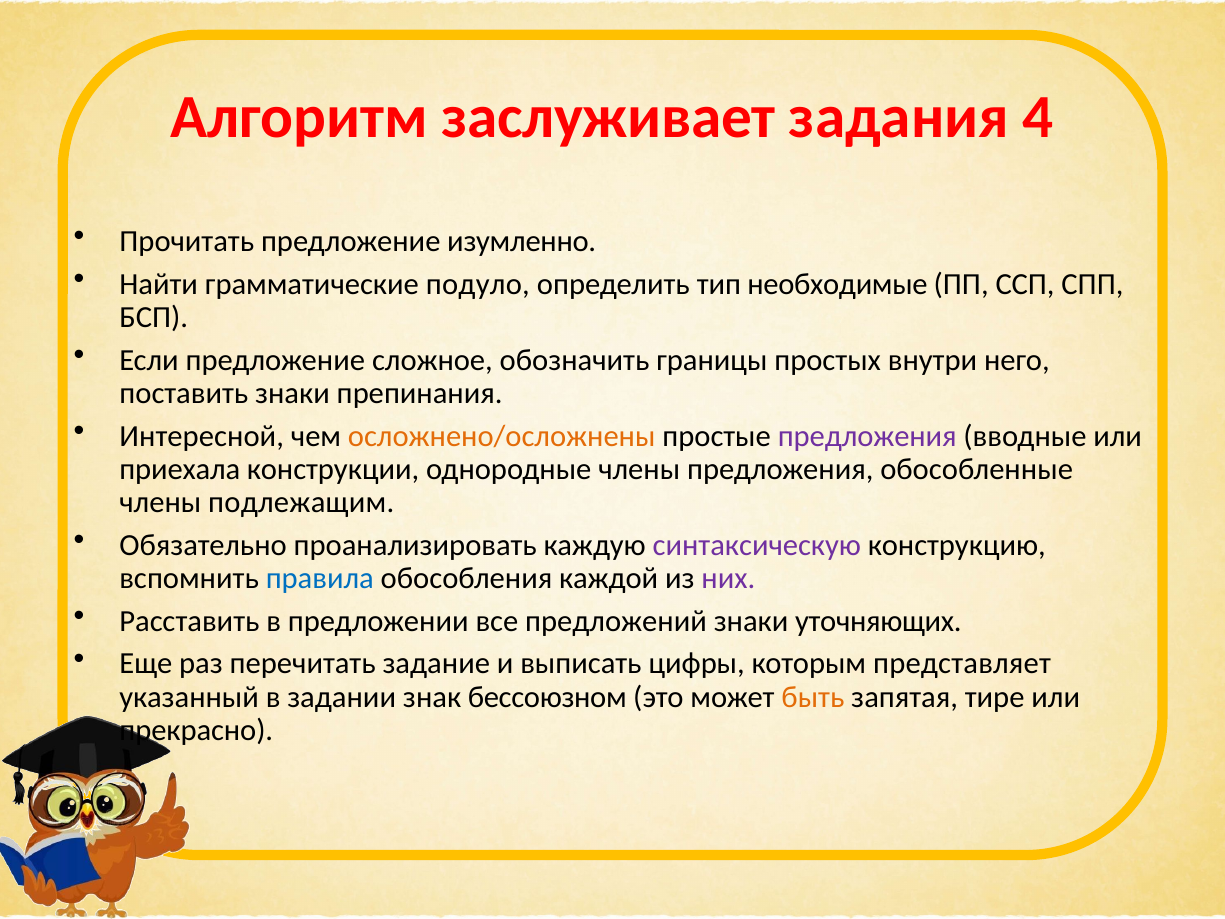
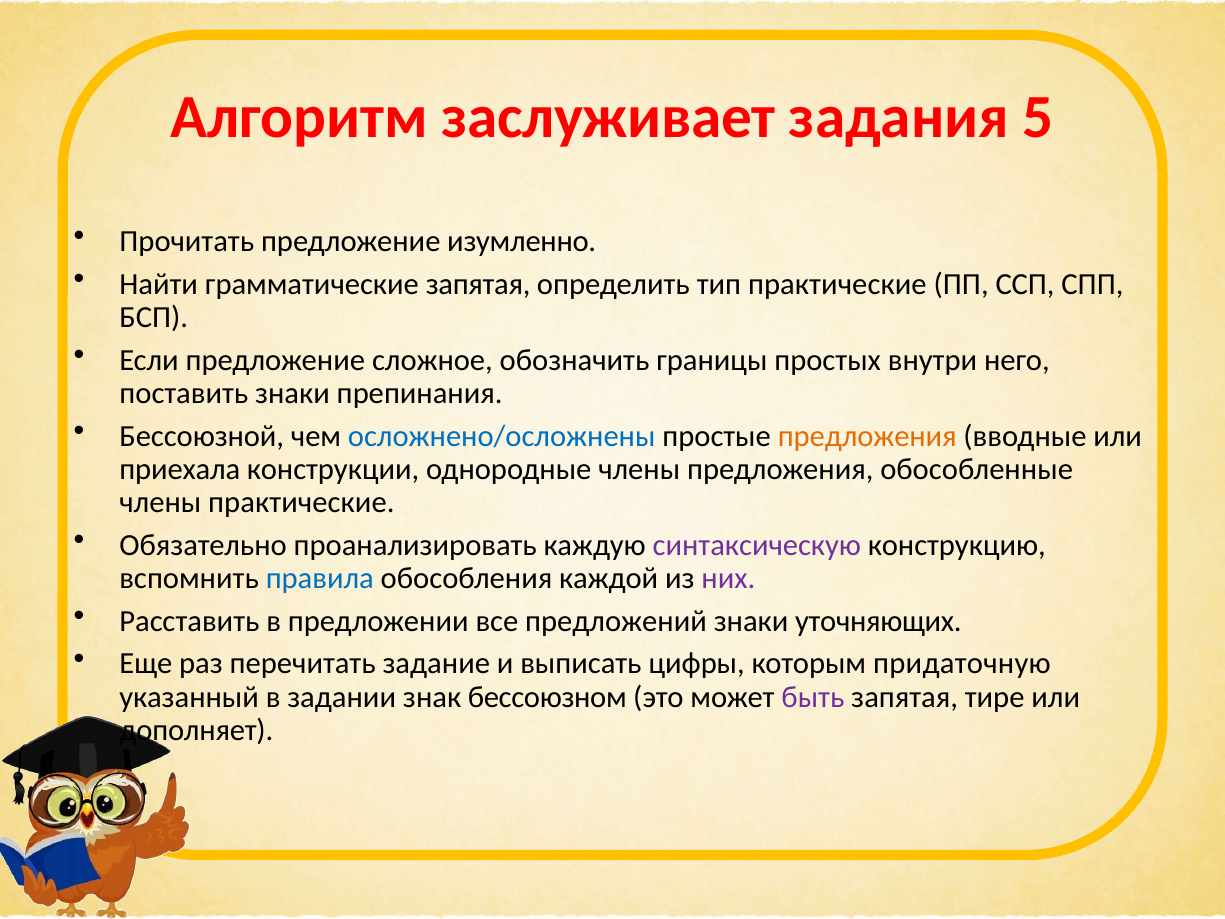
4: 4 -> 5 (1038, 118)
грамматические подуло: подуло -> запятая (478, 284)
тип необходимые: необходимые -> практические (837, 284)
Интересной: Интересной -> Бессоюзной (202, 436)
осложнено/осложнены colour: orange -> blue (502, 436)
предложения colour: purple -> orange (867, 436)
члены подлежащим: подлежащим -> практические (301, 502)
представляет: представляет -> придаточную (962, 664)
быть colour: orange -> purple (813, 697)
прекрасно: прекрасно -> дополняет (196, 730)
